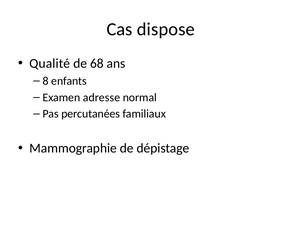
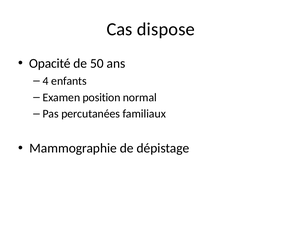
Qualité: Qualité -> Opacité (50, 63)
68: 68 -> 50 (97, 63)
8: 8 -> 4 (46, 81)
adresse: adresse -> position (102, 97)
